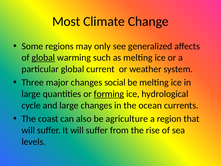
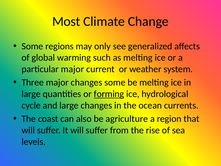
global underline: present -> none (43, 58)
particular global: global -> major (72, 69)
changes social: social -> some (115, 82)
